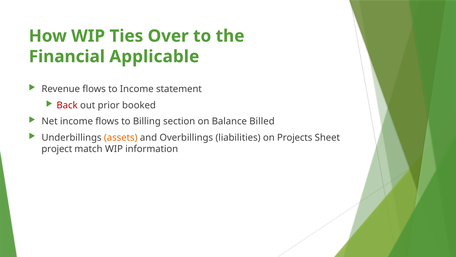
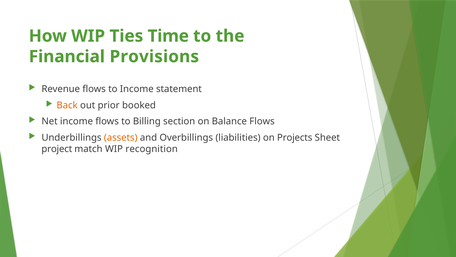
Over: Over -> Time (168, 36)
Applicable: Applicable -> Provisions (154, 56)
Back colour: red -> orange (67, 105)
Balance Billed: Billed -> Flows (262, 121)
information: information -> recognition (152, 149)
